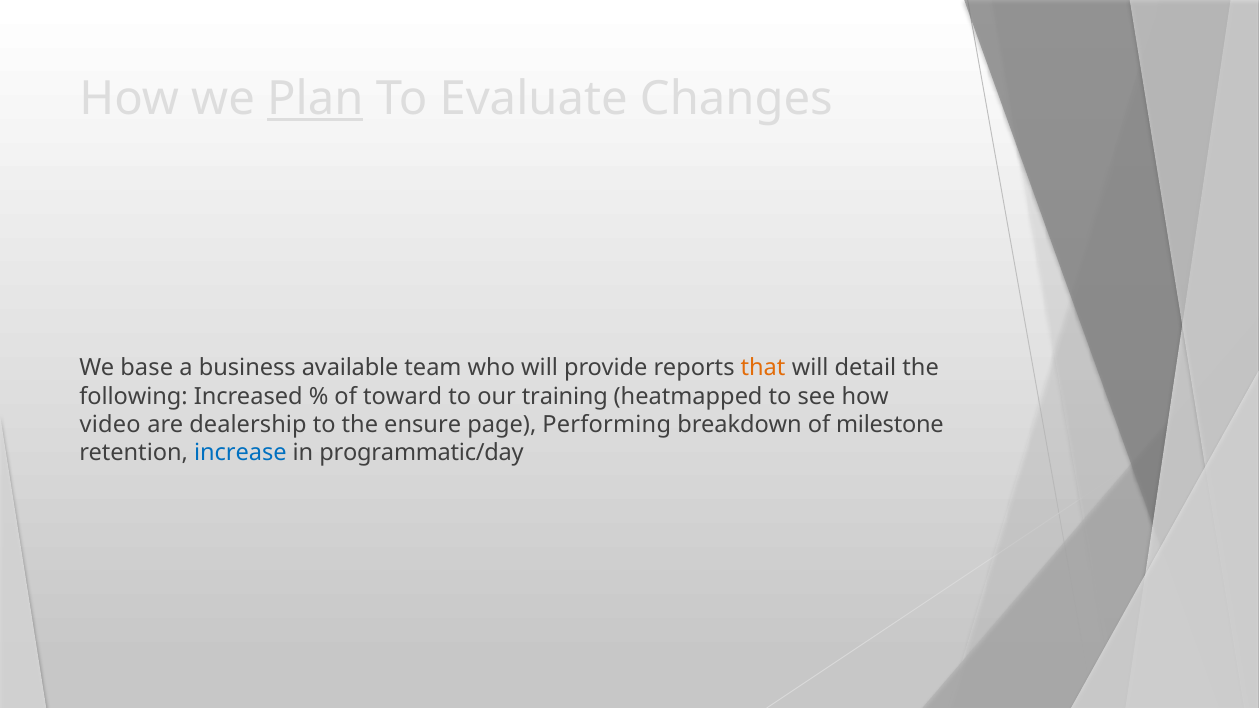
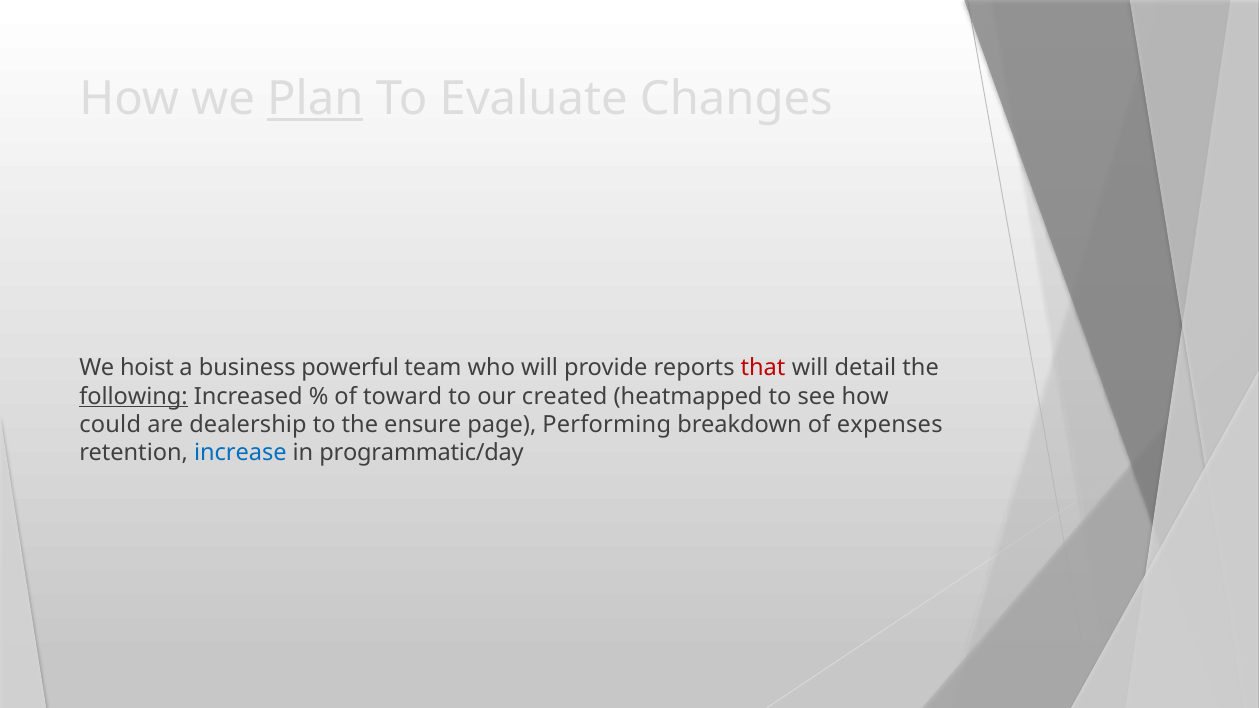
base: base -> hoist (147, 368)
available: available -> powerful (350, 368)
that colour: orange -> red (763, 368)
following underline: none -> present (134, 396)
training: training -> created (565, 396)
video: video -> could (110, 425)
milestone: milestone -> expenses (890, 425)
